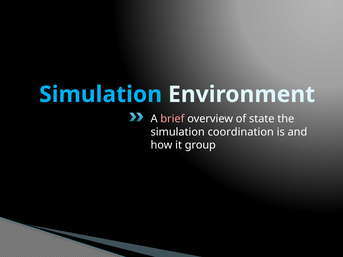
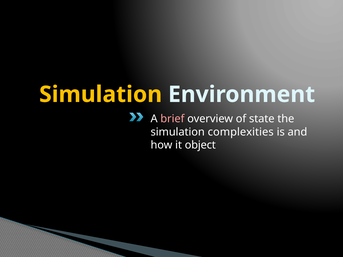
Simulation colour: light blue -> yellow (101, 95)
coordination: coordination -> complexities (241, 132)
group: group -> object (200, 145)
